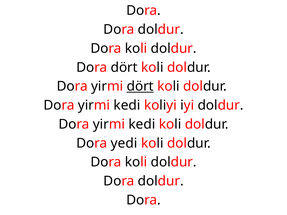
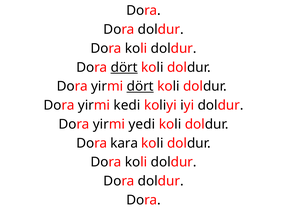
dört underline: none -> present (124, 67)
kedi: kedi -> yedi (142, 124)
yedi: yedi -> kara (124, 143)
